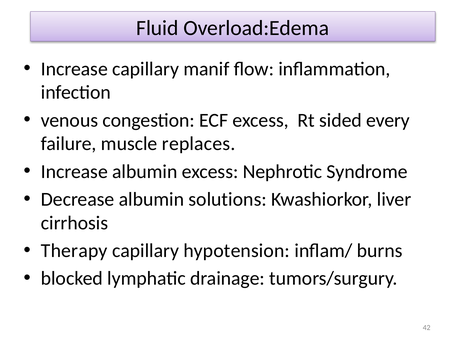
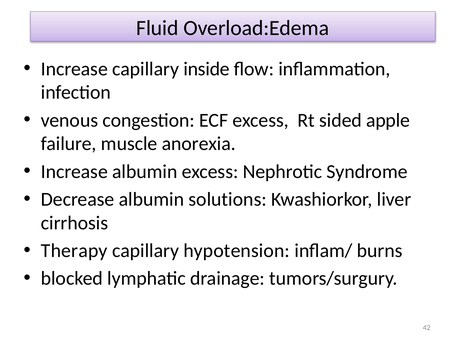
manif: manif -> inside (207, 69)
every: every -> apple (388, 120)
replaces: replaces -> anorexia (199, 144)
